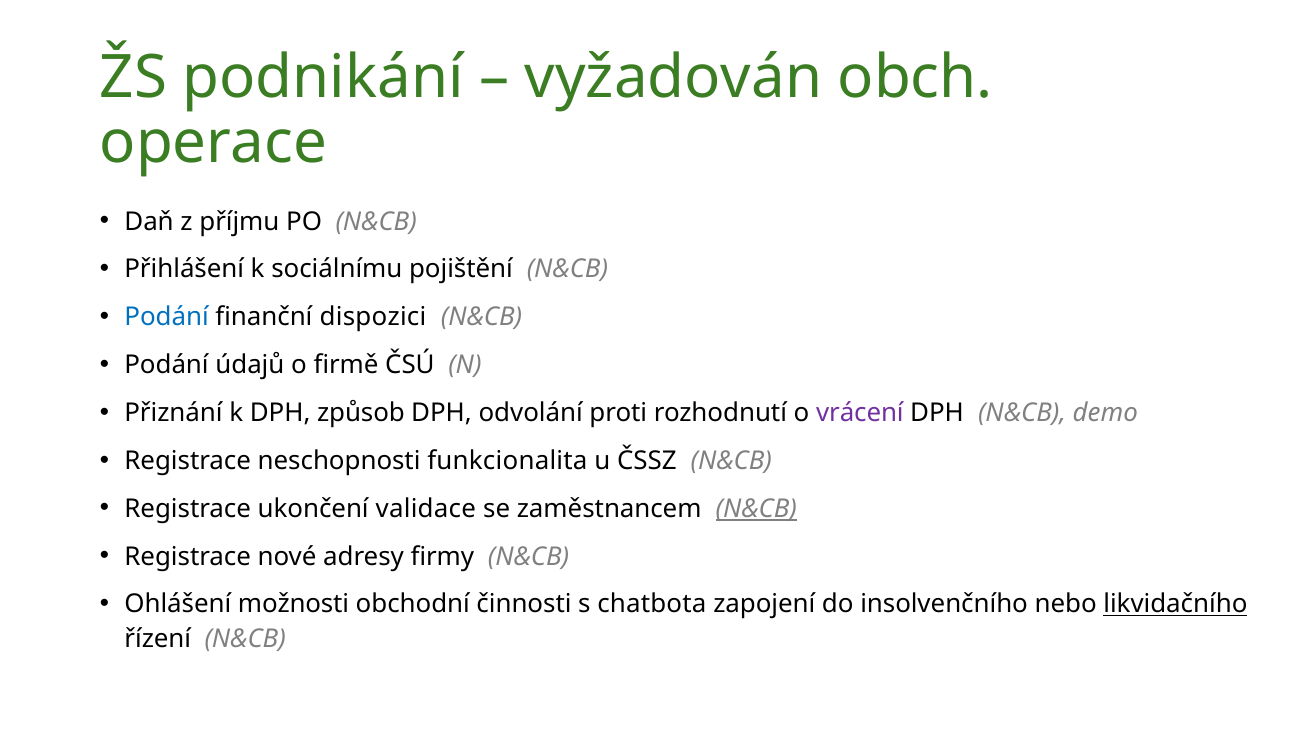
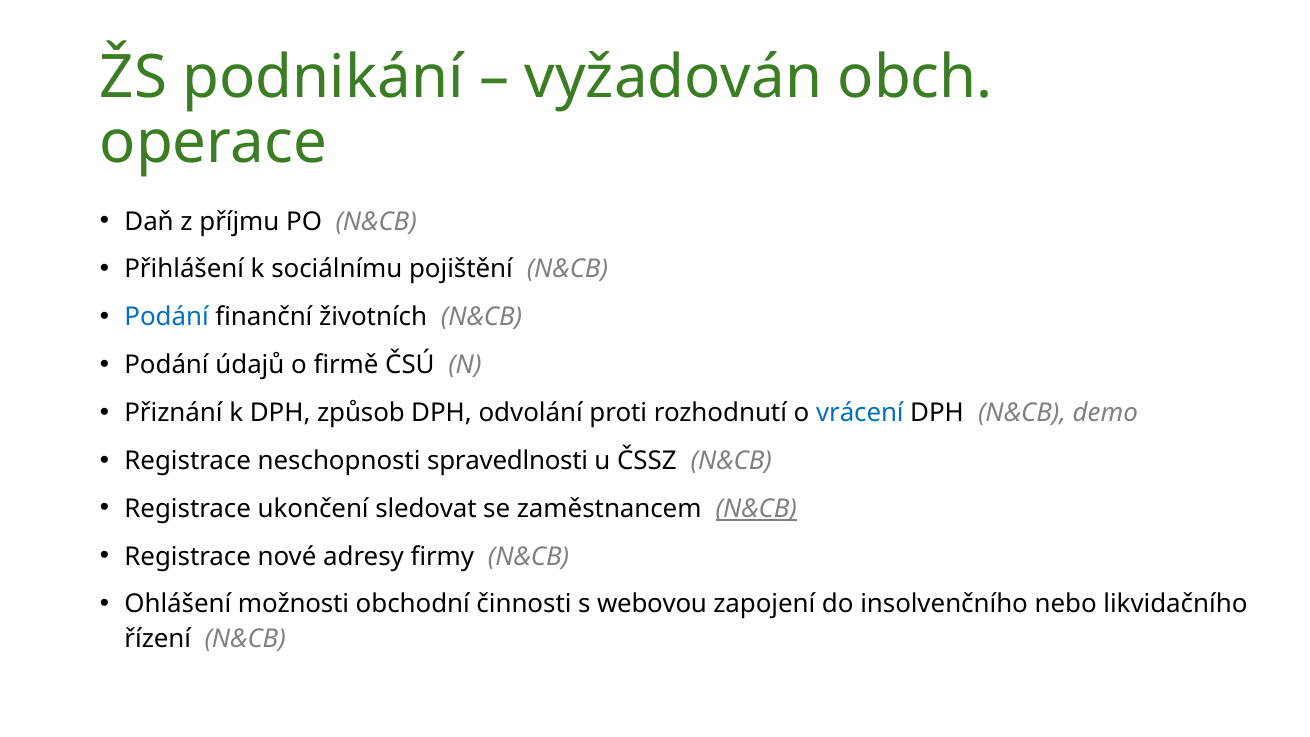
dispozici: dispozici -> životních (373, 317)
vrácení colour: purple -> blue (860, 413)
funkcionalita: funkcionalita -> spravedlnosti (508, 461)
validace: validace -> sledovat (426, 509)
chatbota: chatbota -> webovou (652, 604)
likvidačního underline: present -> none (1175, 604)
